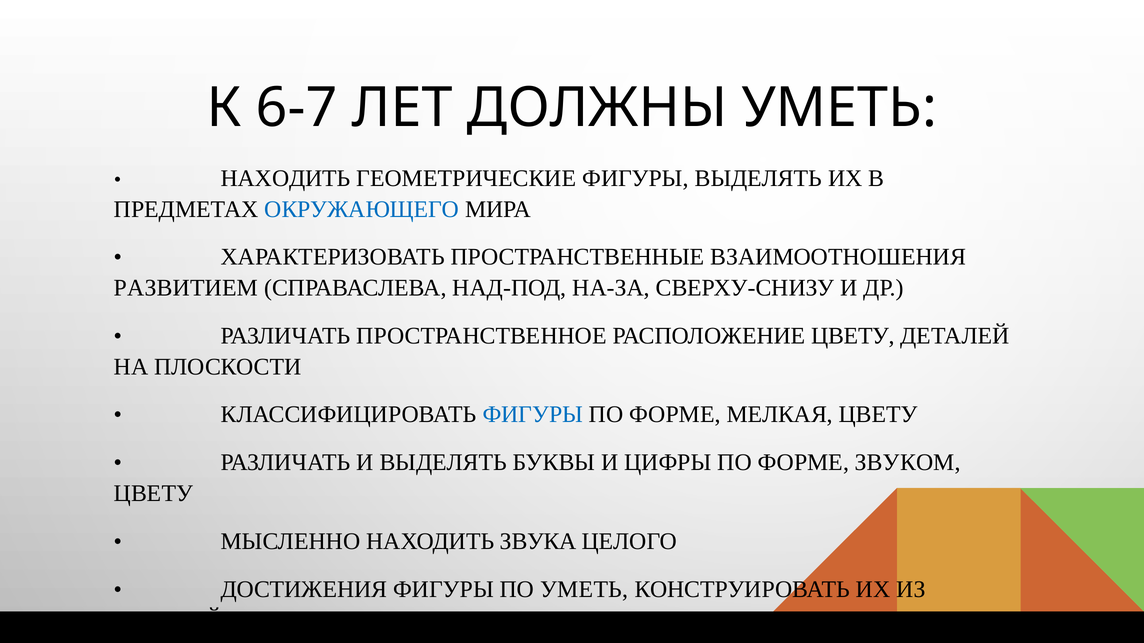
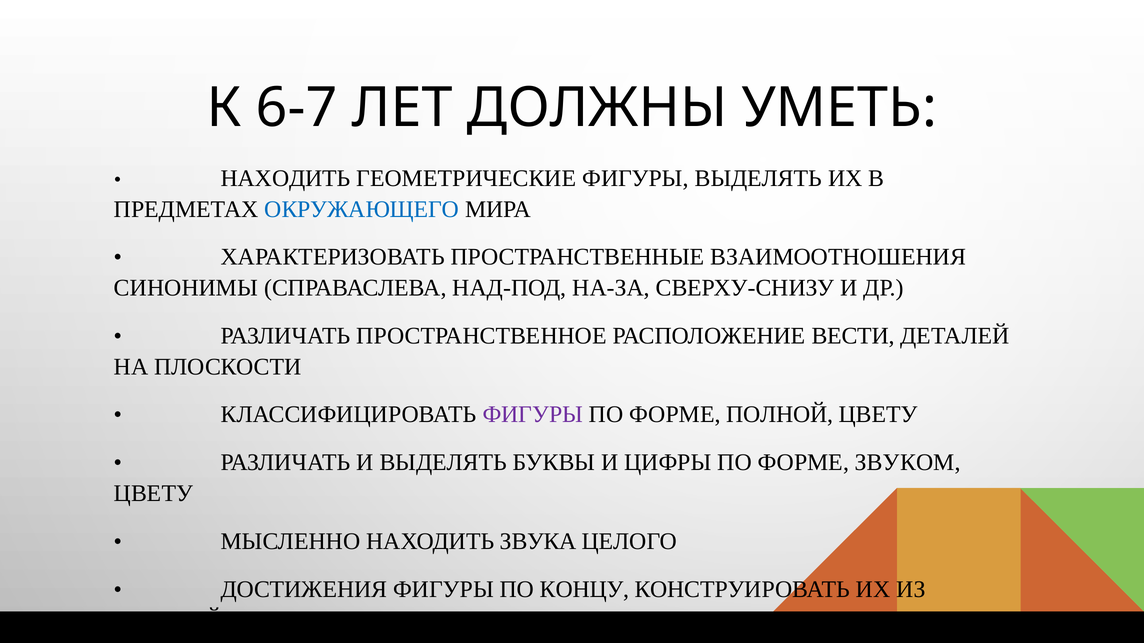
РАЗВИТИЕМ: РАЗВИТИЕМ -> СИНОНИМЫ (186, 288)
РАСПОЛОЖЕНИЕ ЦВЕТУ: ЦВЕТУ -> ВЕСТИ (853, 336)
ФИГУРЫ colour: blue -> purple (533, 415)
МЕЛКАЯ: МЕЛКАЯ -> ПОЛНОЙ (780, 415)
ПО УМЕТЬ: УМЕТЬ -> КОНЦУ (585, 590)
